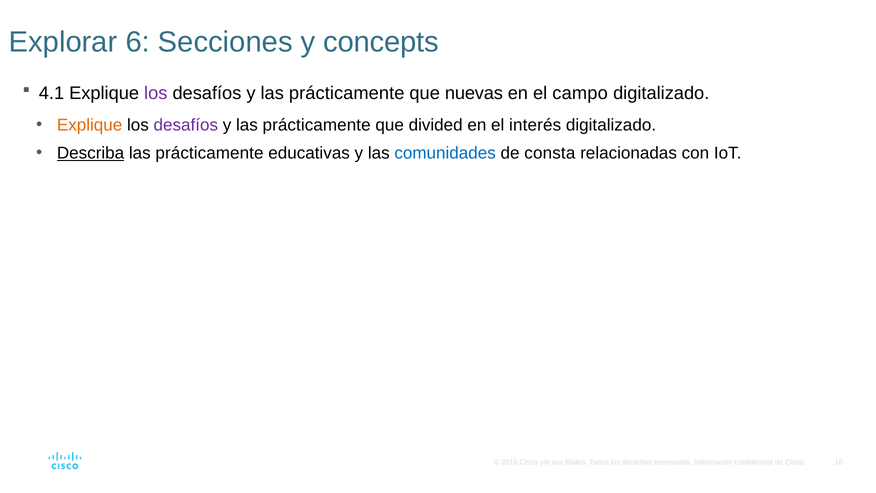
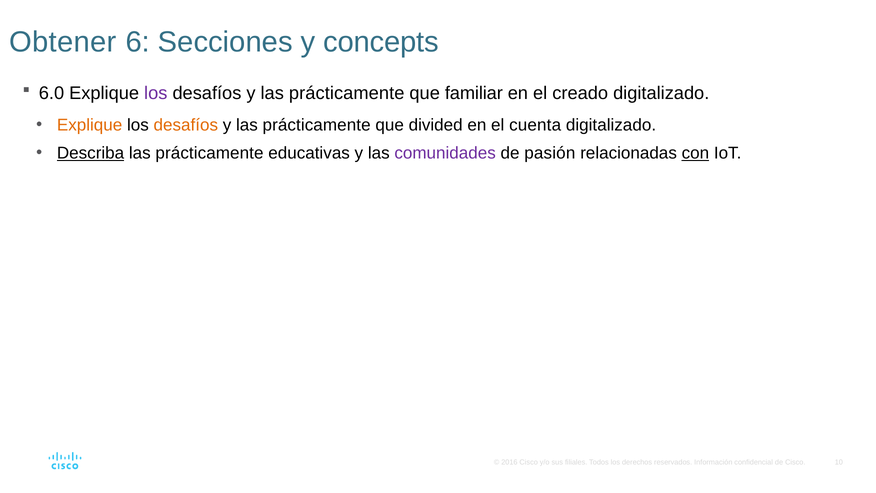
Explorar: Explorar -> Obtener (63, 42)
4.1: 4.1 -> 6.0 (51, 93)
nuevas: nuevas -> familiar (474, 93)
campo: campo -> creado (580, 93)
desafíos colour: purple -> orange (186, 125)
interés: interés -> cuenta (535, 125)
comunidades colour: blue -> purple (445, 153)
consta: consta -> pasión (550, 153)
con underline: none -> present (695, 153)
